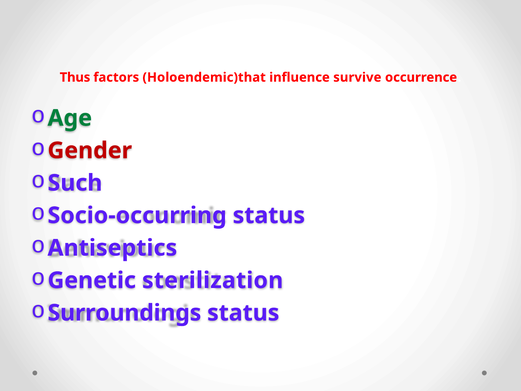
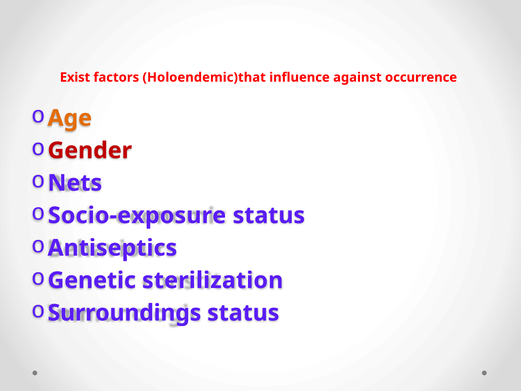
Thus: Thus -> Exist (75, 77)
survive: survive -> against (357, 77)
Age colour: green -> orange (70, 118)
Such: Such -> Nets (75, 183)
Socio-occurring: Socio-occurring -> Socio-exposure (137, 215)
